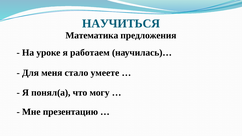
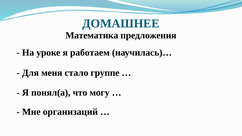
НАУЧИТЬСЯ: НАУЧИТЬСЯ -> ДОМАШНЕЕ (121, 24)
умеете: умеете -> группе (105, 73)
презентацию: презентацию -> организаций (70, 112)
